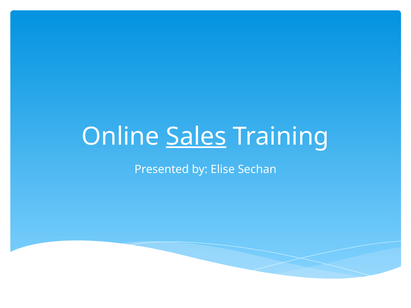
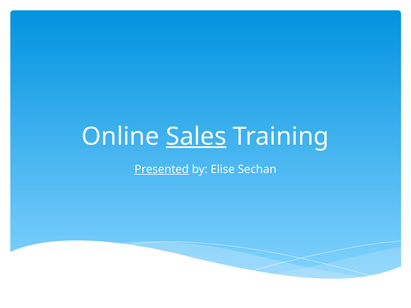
Presented underline: none -> present (162, 170)
